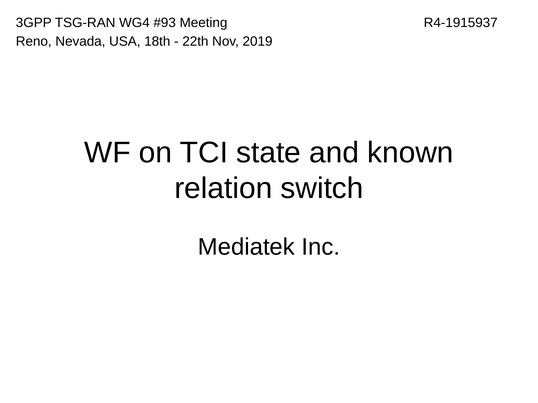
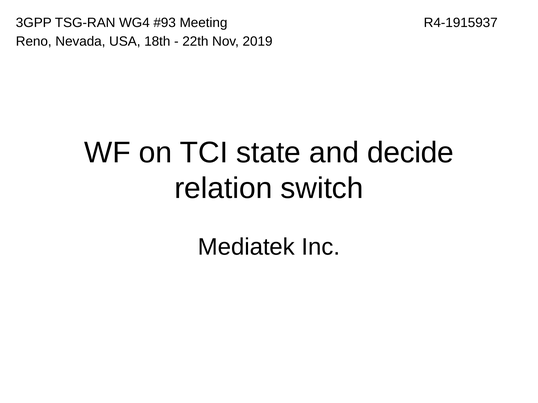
known: known -> decide (411, 153)
